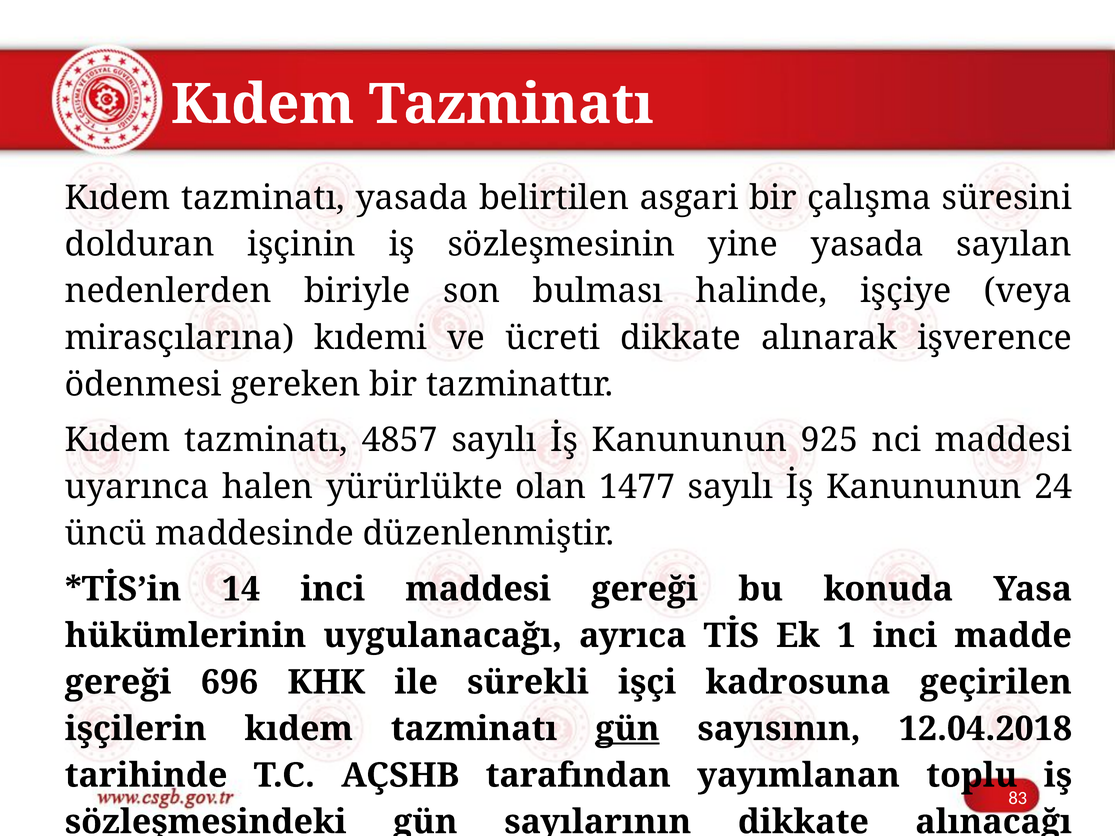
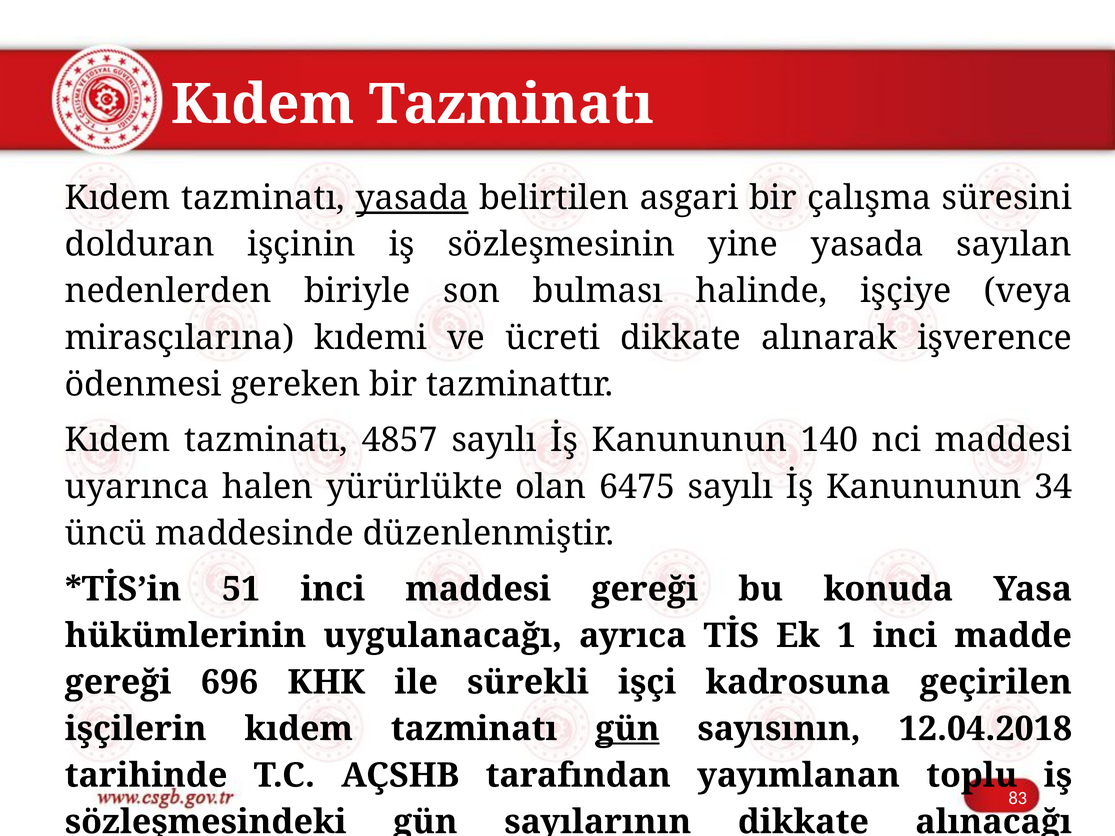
yasada underline: none -> present (412, 198)
925: 925 -> 140 (830, 440)
1477: 1477 -> 6475 (637, 487)
24: 24 -> 34 (1053, 487)
14: 14 -> 51 (241, 589)
